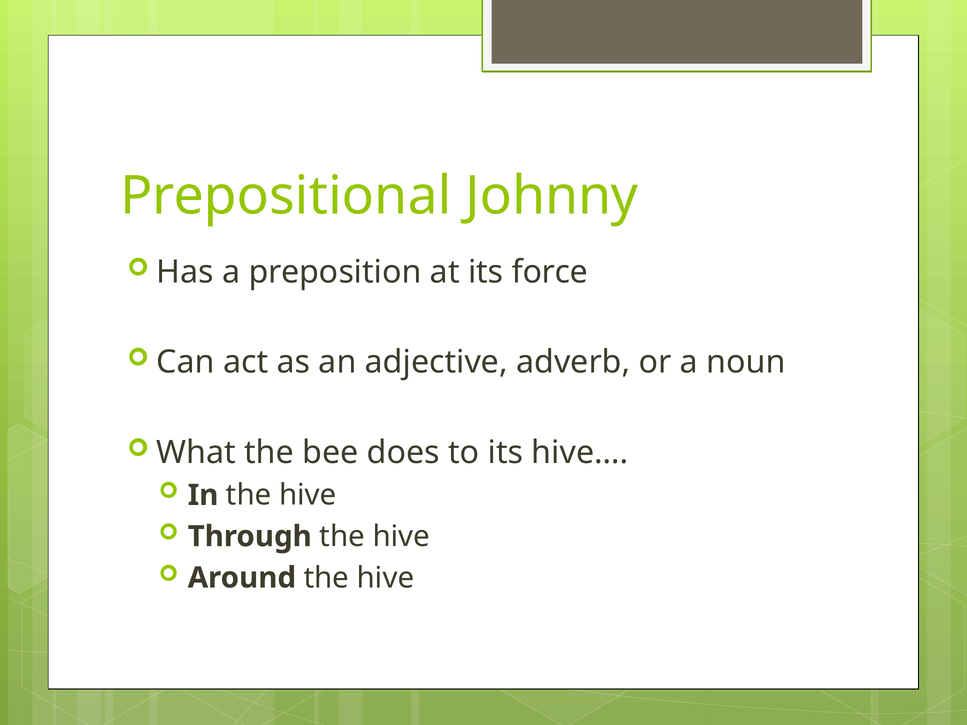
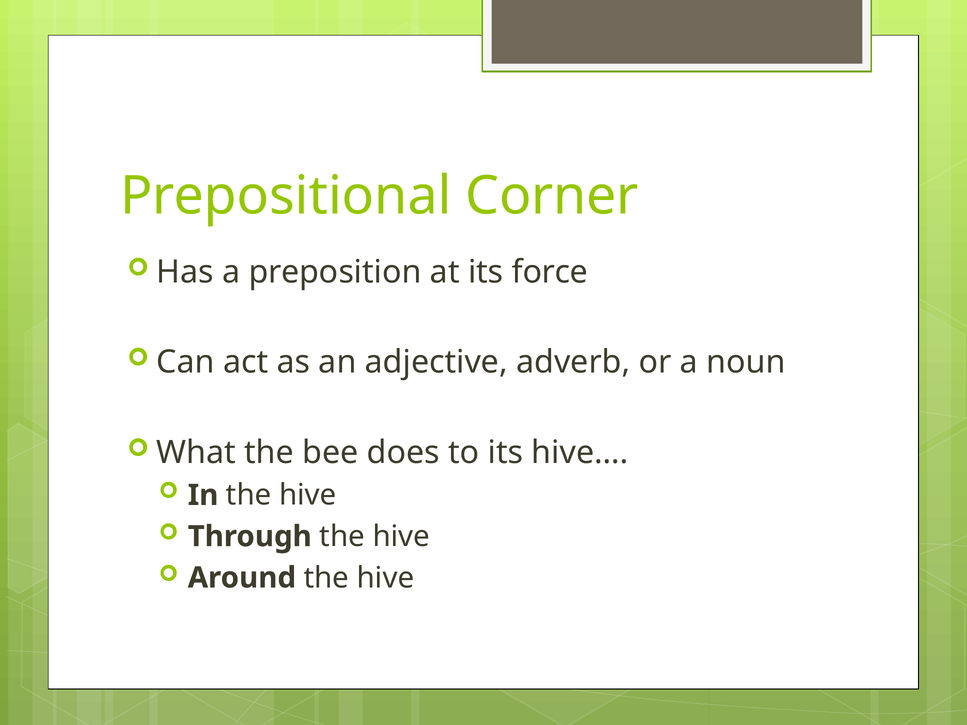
Johnny: Johnny -> Corner (552, 196)
